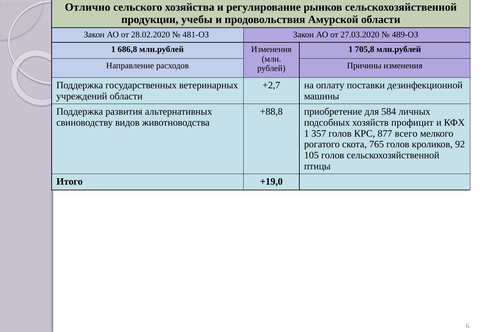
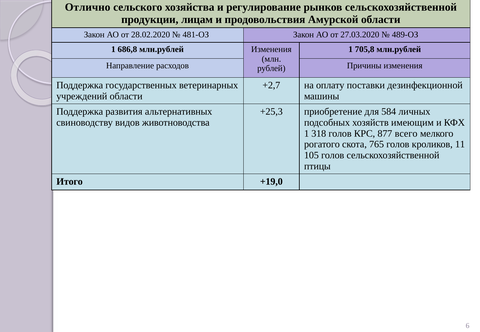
учебы: учебы -> лицам (197, 19)
+88,8: +88,8 -> +25,3 (271, 112)
профицит: профицит -> имеющим (412, 123)
357: 357 -> 318 (319, 134)
92: 92 -> 11 (460, 145)
